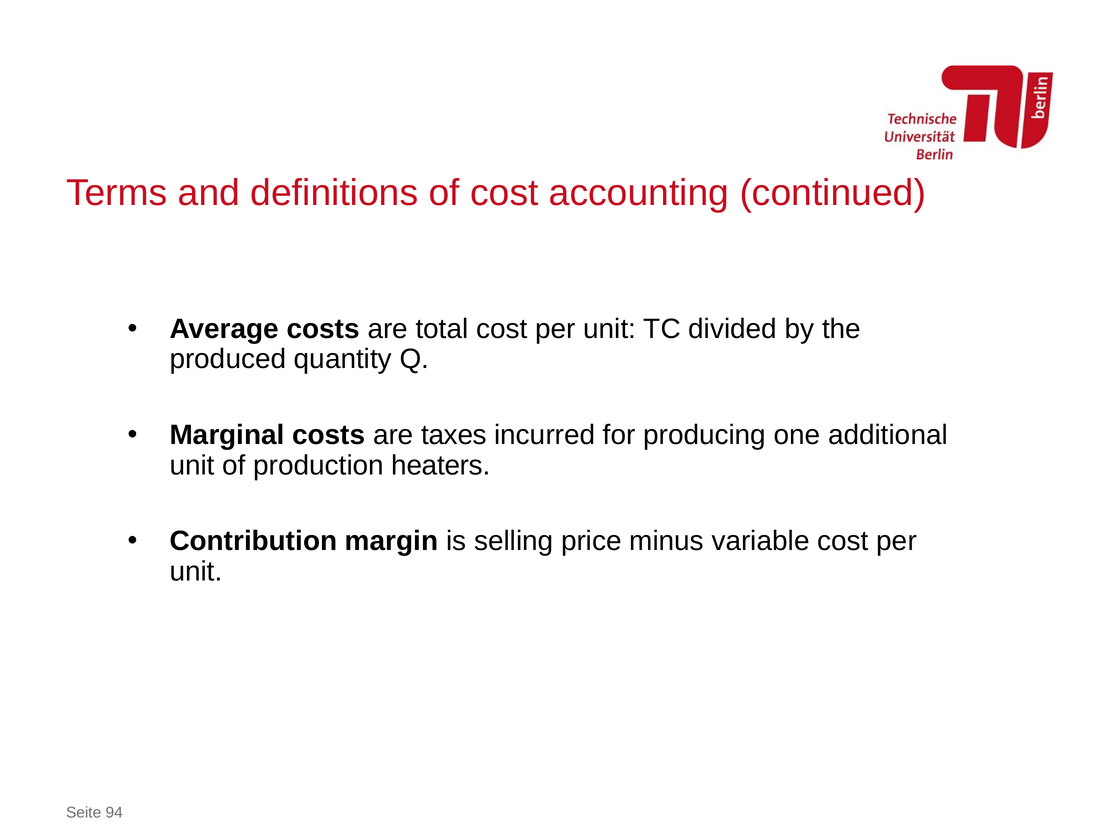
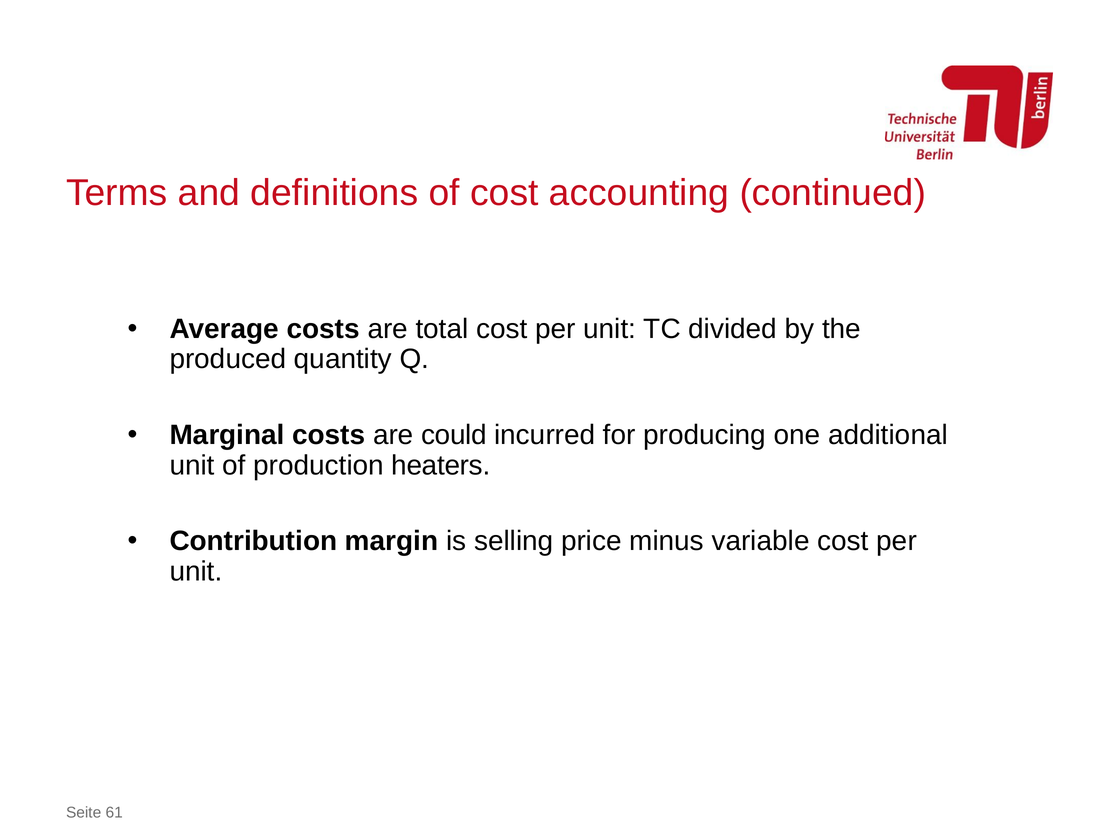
taxes: taxes -> could (454, 435)
94: 94 -> 61 (114, 813)
